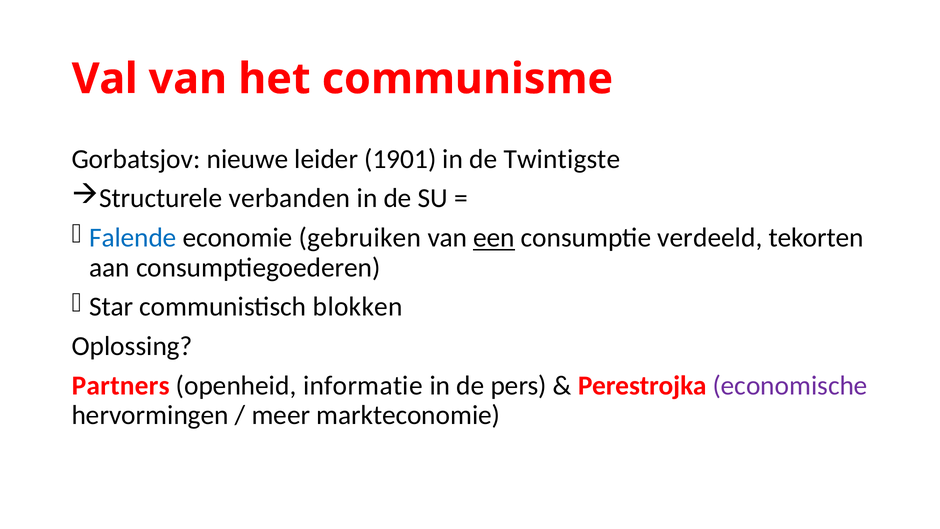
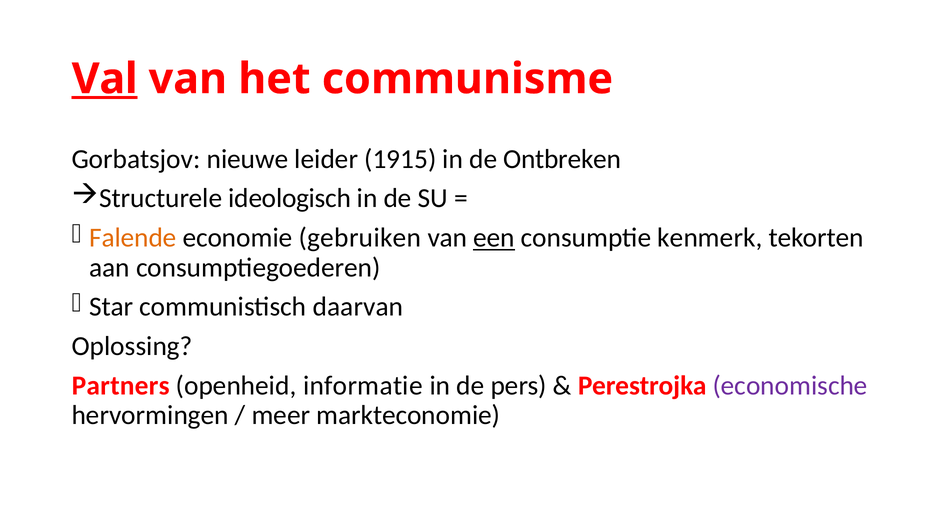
Val underline: none -> present (105, 79)
1901: 1901 -> 1915 (400, 159)
Twintigste: Twintigste -> Ontbreken (562, 159)
verbanden: verbanden -> ideologisch (290, 198)
Falende colour: blue -> orange (133, 238)
verdeeld: verdeeld -> kenmerk (710, 238)
blokken: blokken -> daarvan (358, 307)
